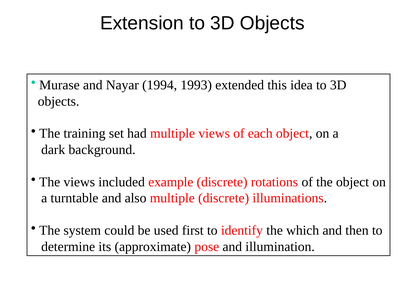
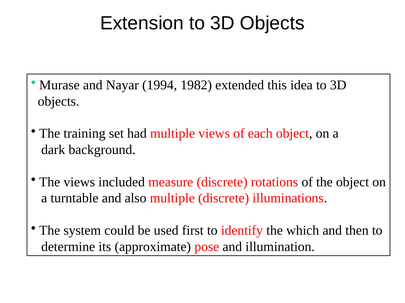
1993: 1993 -> 1982 (196, 85)
example: example -> measure (171, 182)
